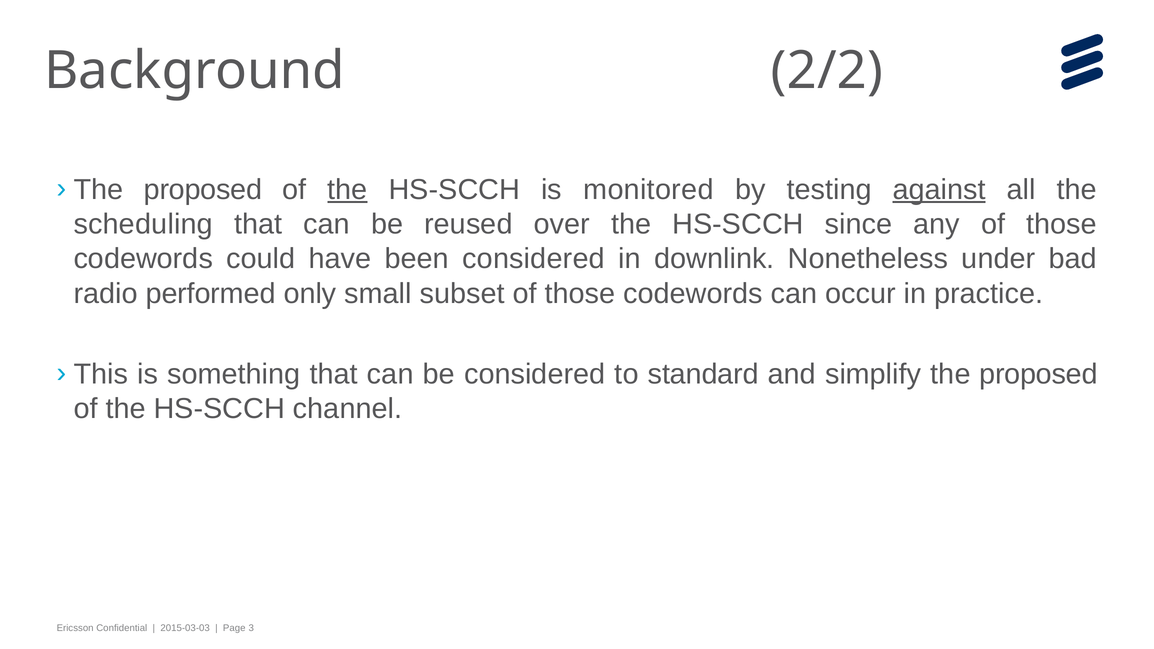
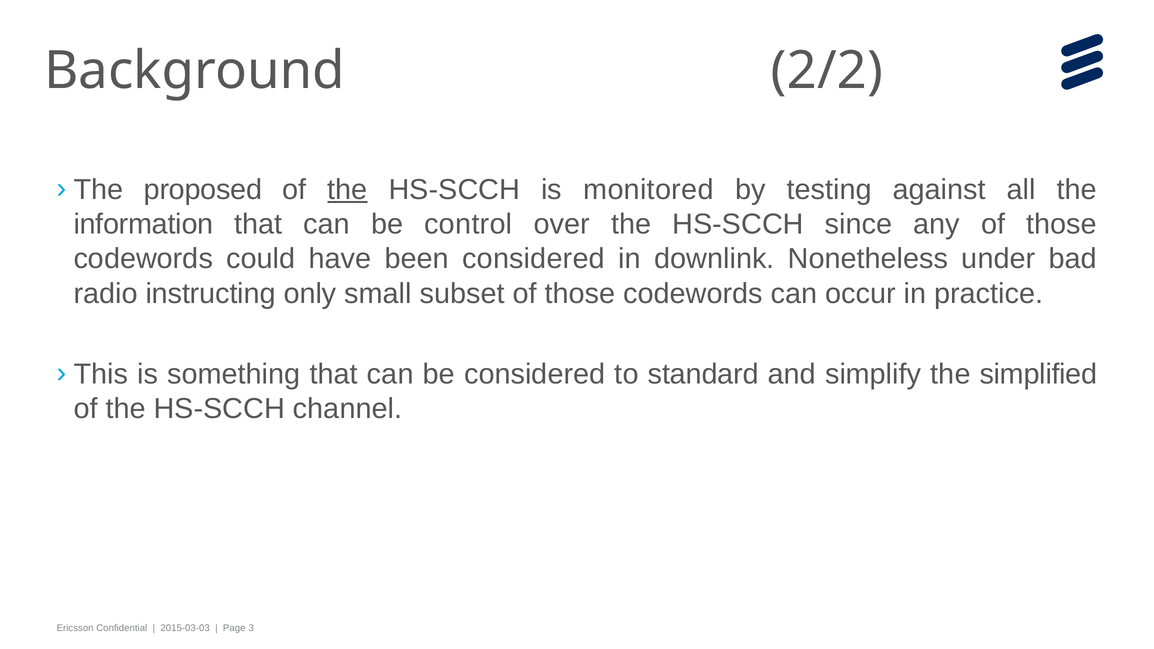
against underline: present -> none (939, 190)
scheduling: scheduling -> information (143, 224)
reused: reused -> control (468, 224)
performed: performed -> instructing (211, 294)
the proposed: proposed -> simplified (1038, 374)
